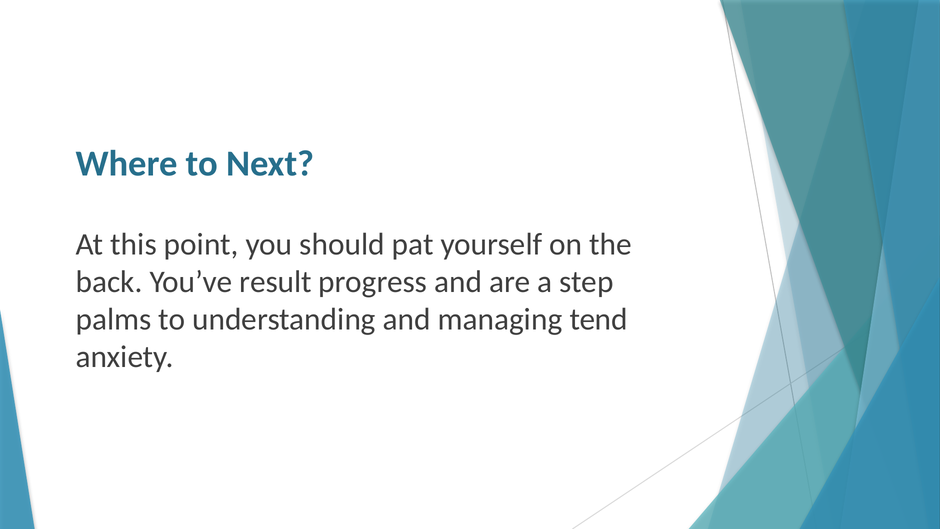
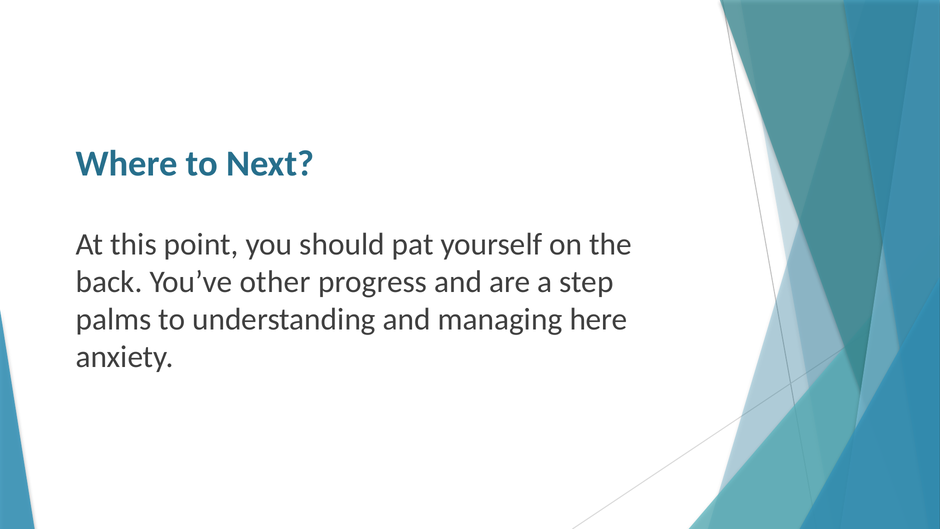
result: result -> other (275, 282)
tend: tend -> here (598, 319)
